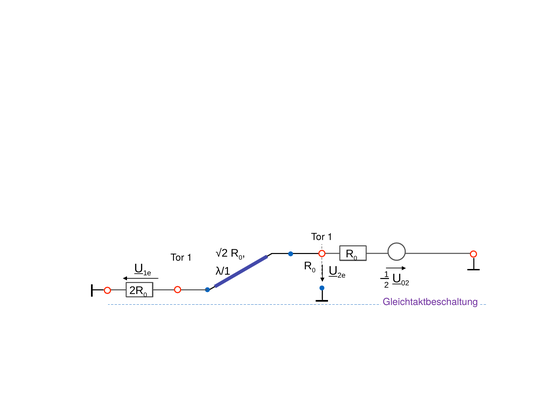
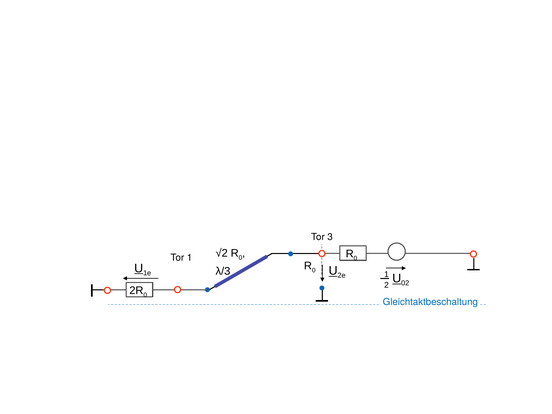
1: 1 -> 3 (330, 237)
λ/1: λ/1 -> λ/3 (223, 271)
Gleichtaktbeschaltung colour: purple -> blue (430, 302)
